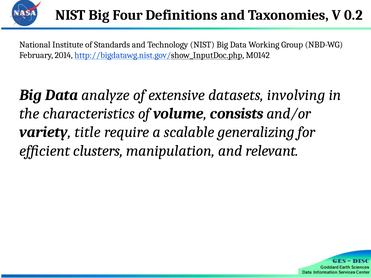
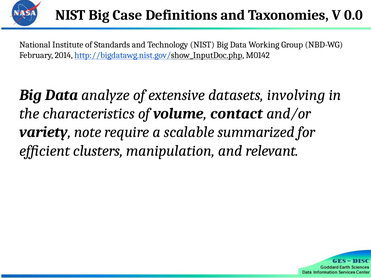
Four: Four -> Case (128, 15)
0.2: 0.2 -> 0.0 (353, 15)
consists: consists -> contact (237, 114)
title: title -> note (88, 132)
generalizing: generalizing -> summarized (256, 132)
